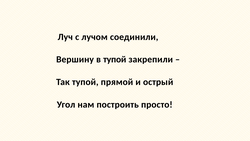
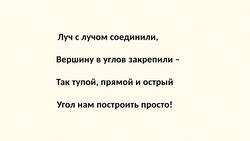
в тупой: тупой -> углов (115, 59)
